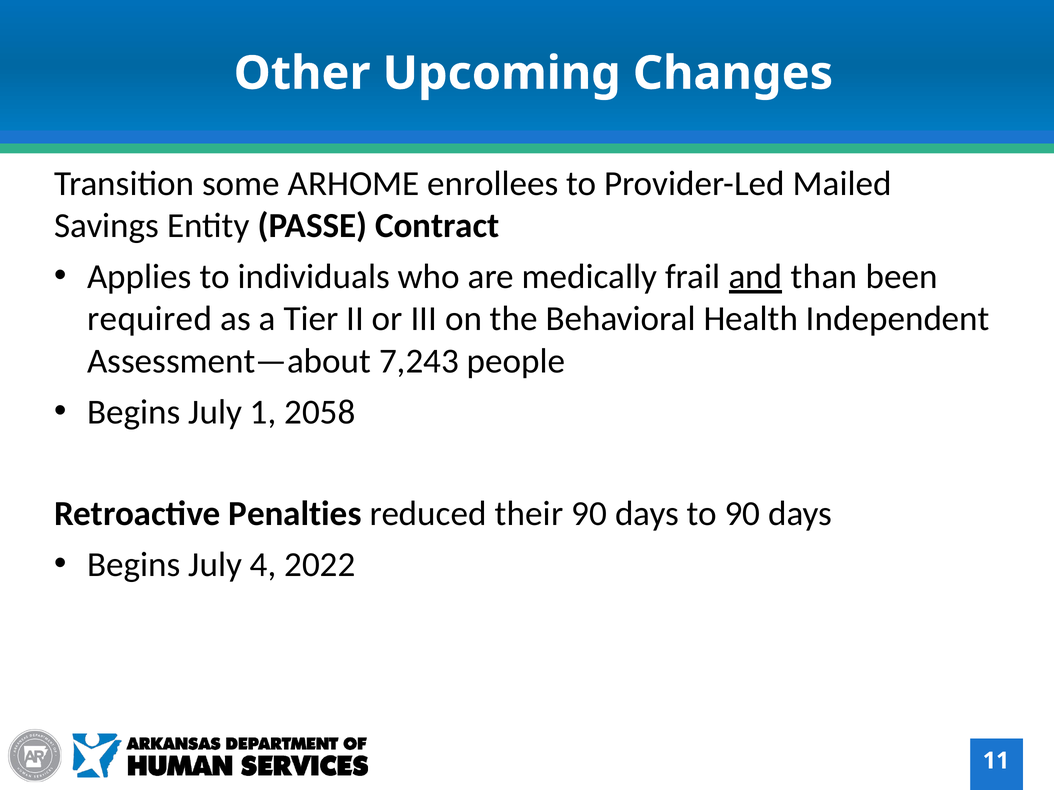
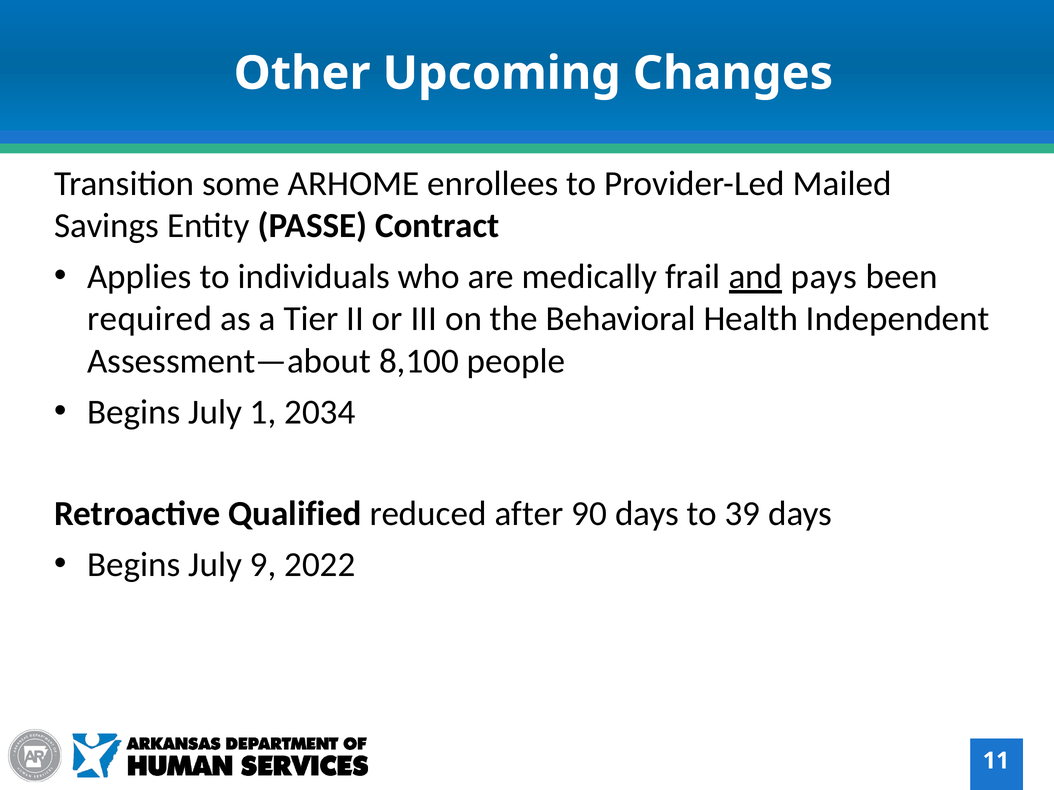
than: than -> pays (824, 277)
7,243: 7,243 -> 8,100 (419, 361)
2058: 2058 -> 2034 (320, 412)
Penalties: Penalties -> Qualified (295, 514)
their: their -> after (529, 514)
to 90: 90 -> 39 (743, 514)
4: 4 -> 9 (263, 565)
